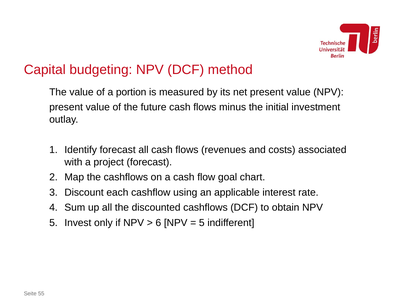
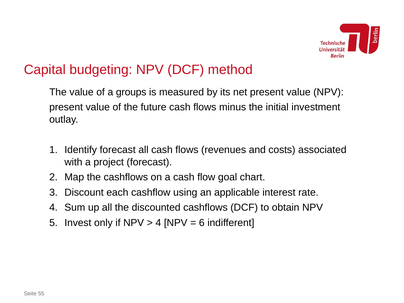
portion: portion -> groups (131, 92)
6: 6 -> 4 (158, 223)
5: 5 -> 6 (202, 223)
